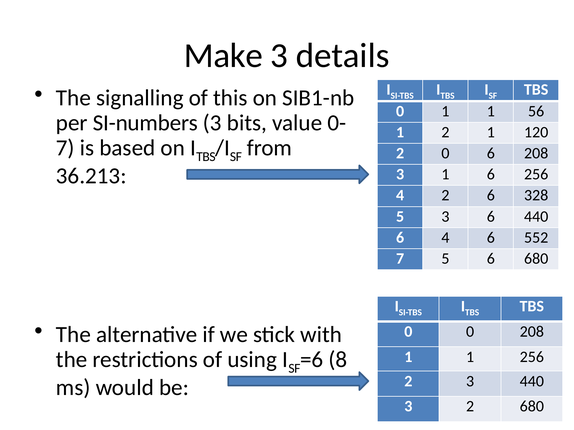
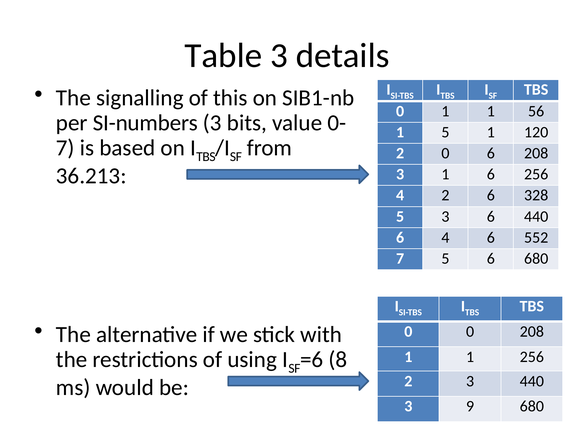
Make: Make -> Table (223, 56)
1 2: 2 -> 5 (445, 132)
3 2: 2 -> 9 (470, 407)
